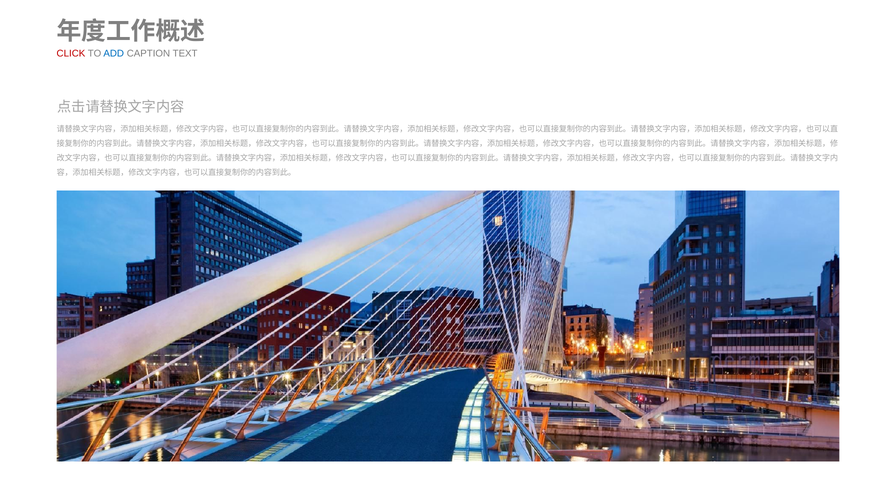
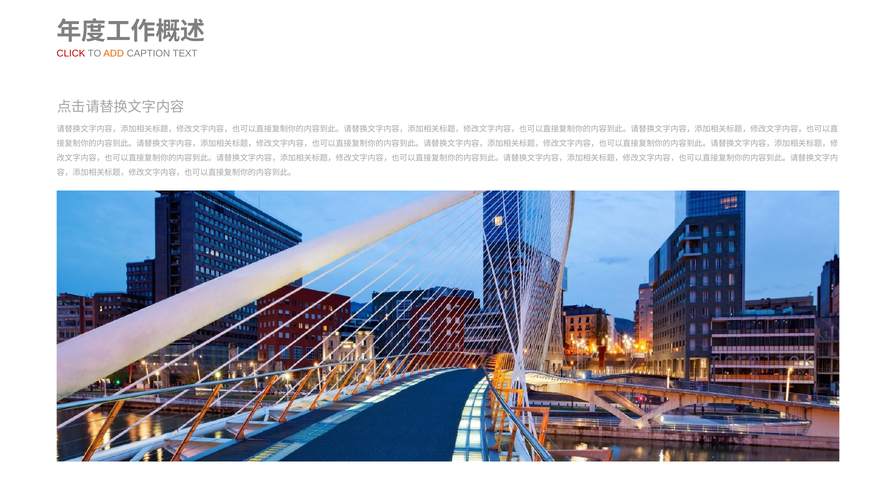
ADD colour: blue -> orange (114, 53)
